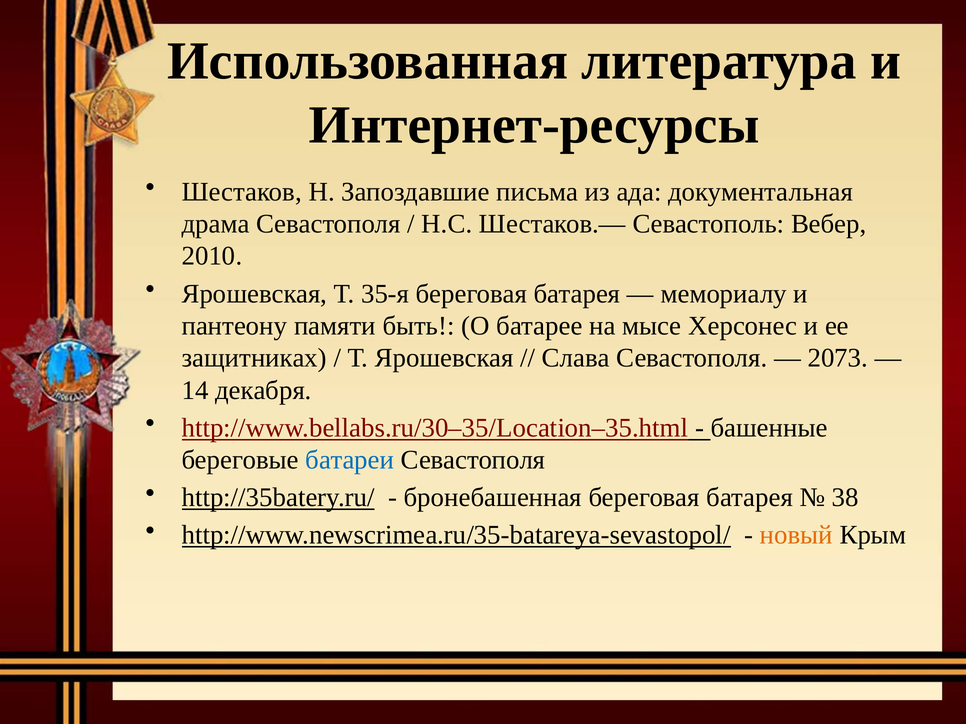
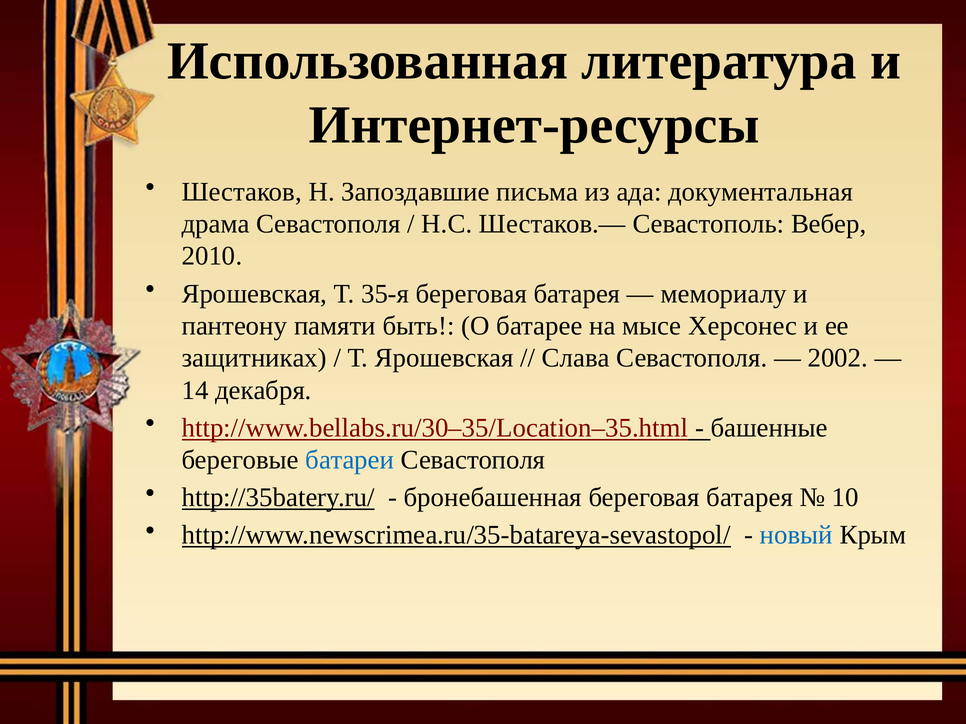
2073: 2073 -> 2002 (838, 358)
38: 38 -> 10 (845, 498)
новый colour: orange -> blue (796, 535)
